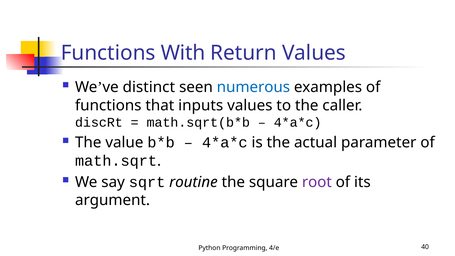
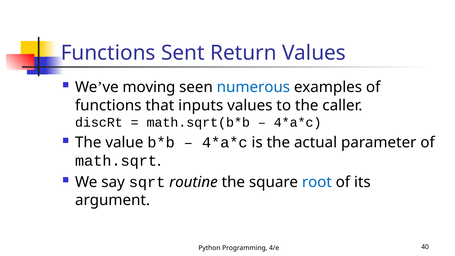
With: With -> Sent (183, 53)
distinct: distinct -> moving (149, 87)
root colour: purple -> blue (317, 182)
